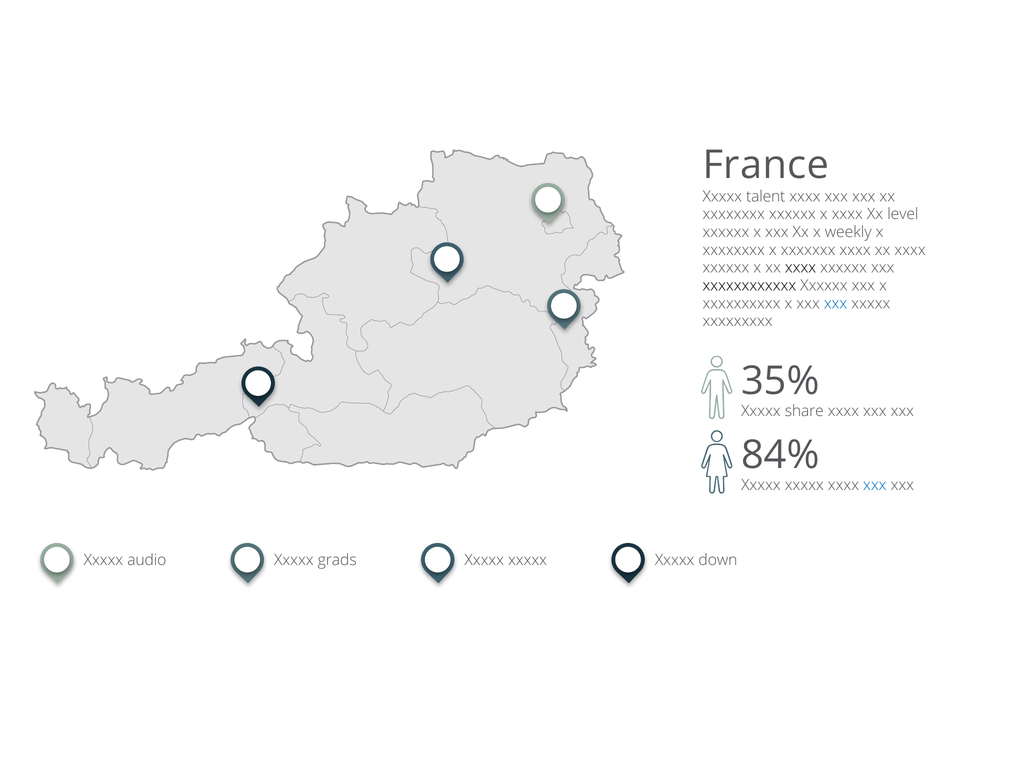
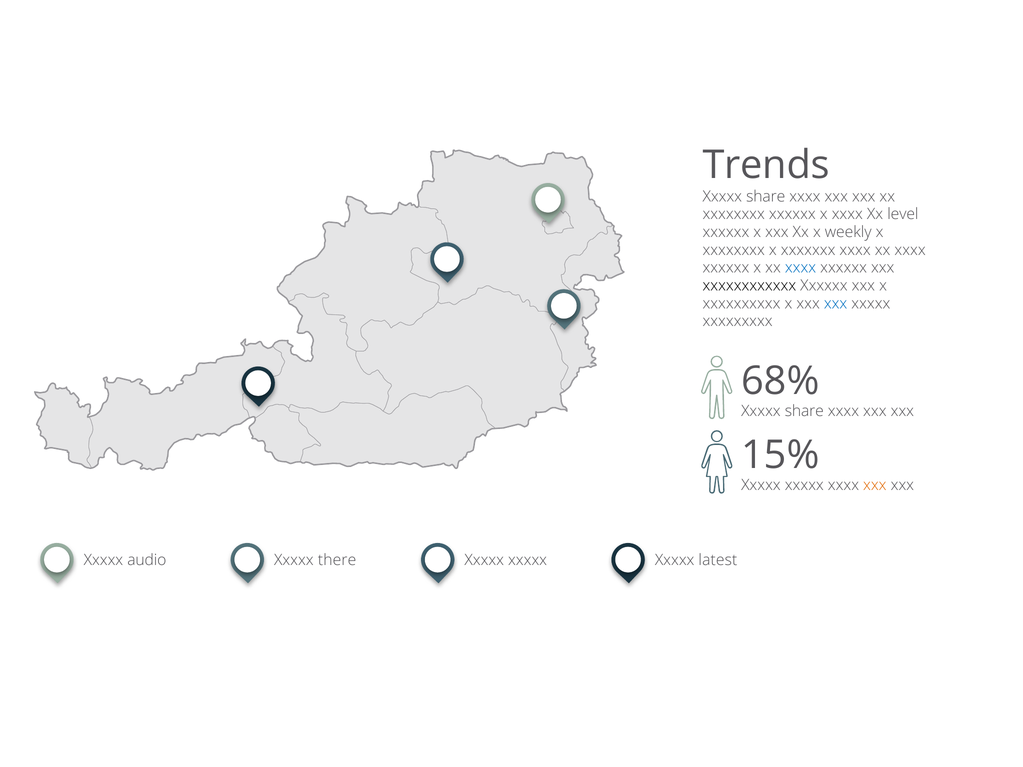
France: France -> Trends (766, 165)
talent: talent -> share (766, 196)
xxxx colour: black -> blue (801, 268)
35%: 35% -> 68% (780, 381)
84%: 84% -> 15% (780, 455)
xxx colour: blue -> orange (875, 485)
grads: grads -> there (337, 560)
down: down -> latest (718, 560)
